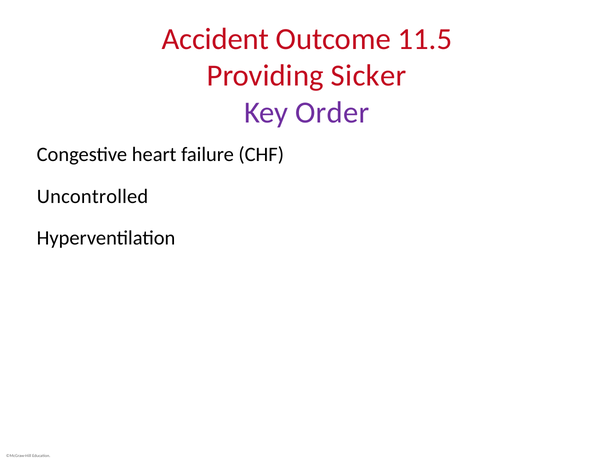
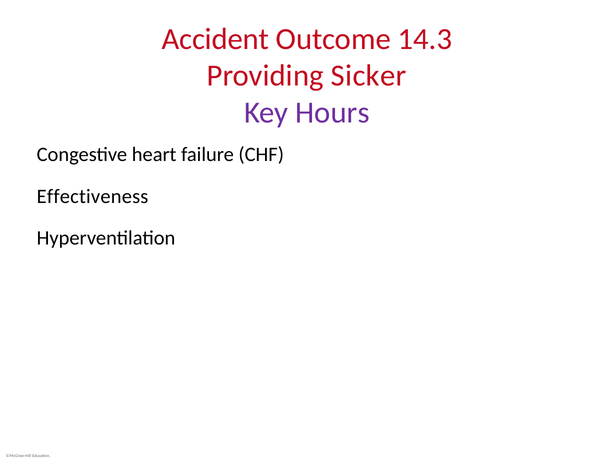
11.5: 11.5 -> 14.3 (425, 39)
Order: Order -> Hours (333, 113)
Uncontrolled: Uncontrolled -> Effectiveness (93, 196)
